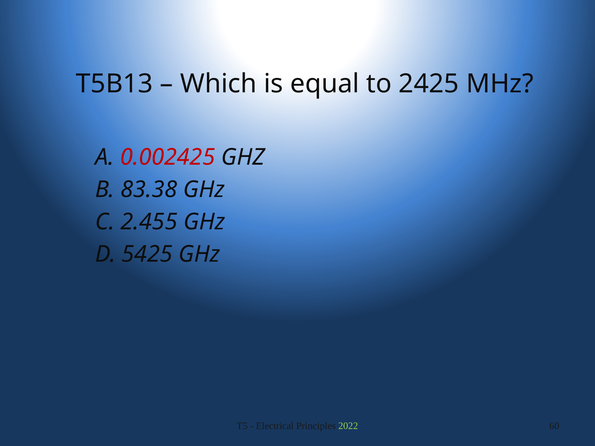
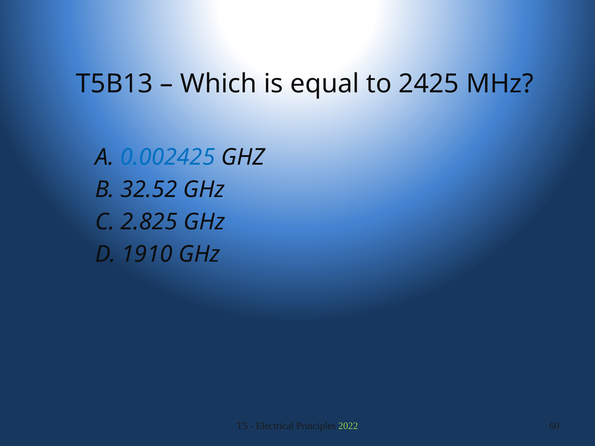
0.002425 colour: red -> blue (168, 157)
83.38: 83.38 -> 32.52 (149, 190)
2.455: 2.455 -> 2.825 (149, 222)
5425: 5425 -> 1910 (147, 254)
